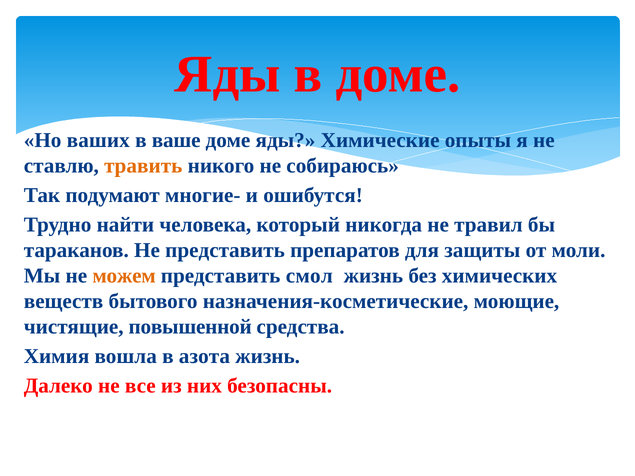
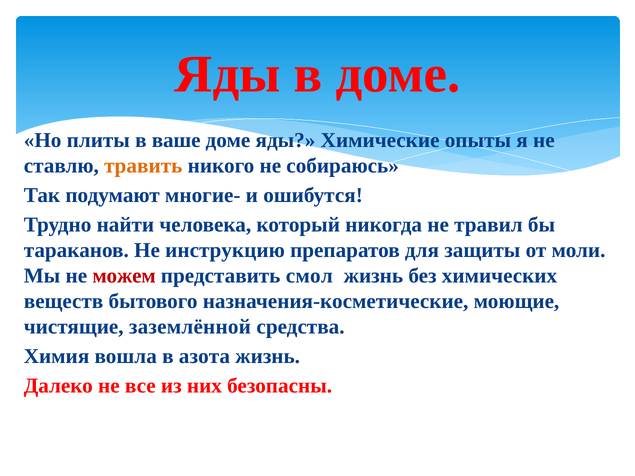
ваших: ваших -> плиты (98, 140)
Не представить: представить -> инструкцию (225, 251)
можем colour: orange -> red (124, 276)
повышенной: повышенной -> заземлённой (190, 327)
